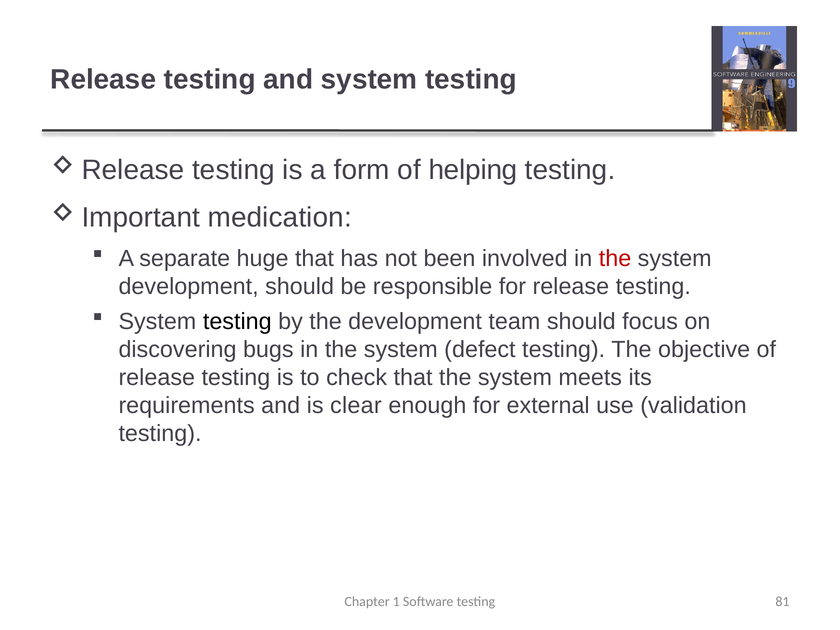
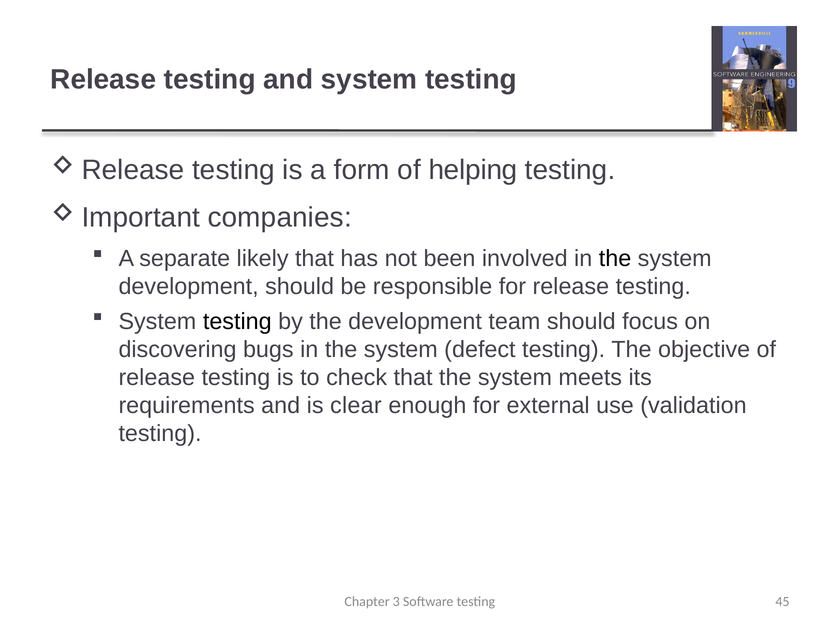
medication: medication -> companies (280, 218)
huge: huge -> likely (263, 259)
the colour: red -> black (615, 259)
1: 1 -> 3 (396, 602)
81: 81 -> 45 (783, 602)
